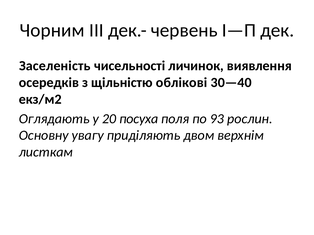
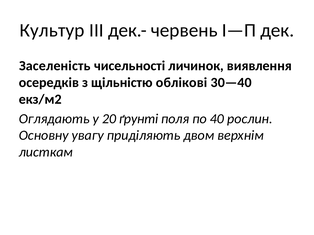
Чорним: Чорним -> Культур (52, 30)
посуха: посуха -> ґрунті (139, 119)
93: 93 -> 40 (217, 119)
